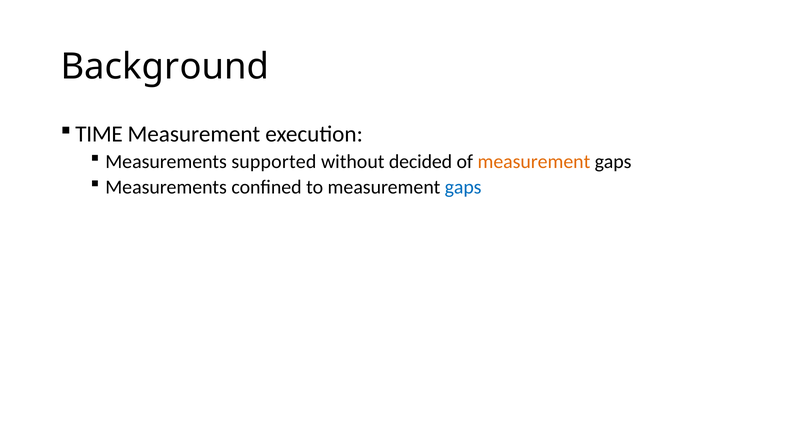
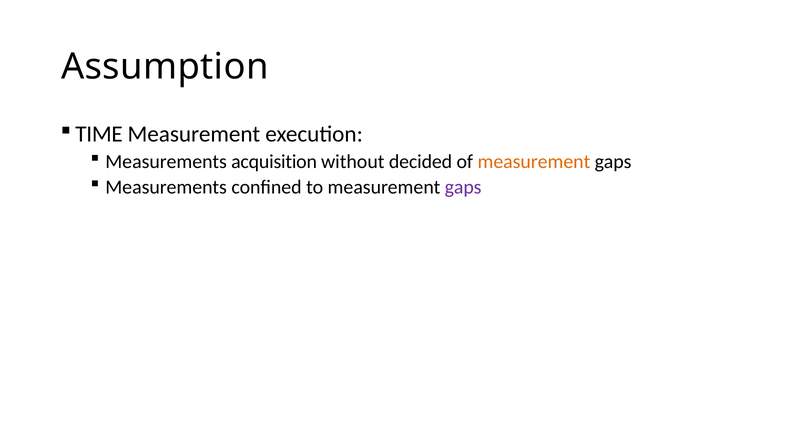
Background: Background -> Assumption (165, 67)
supported: supported -> acquisition (274, 162)
gaps colour: blue -> purple (463, 187)
